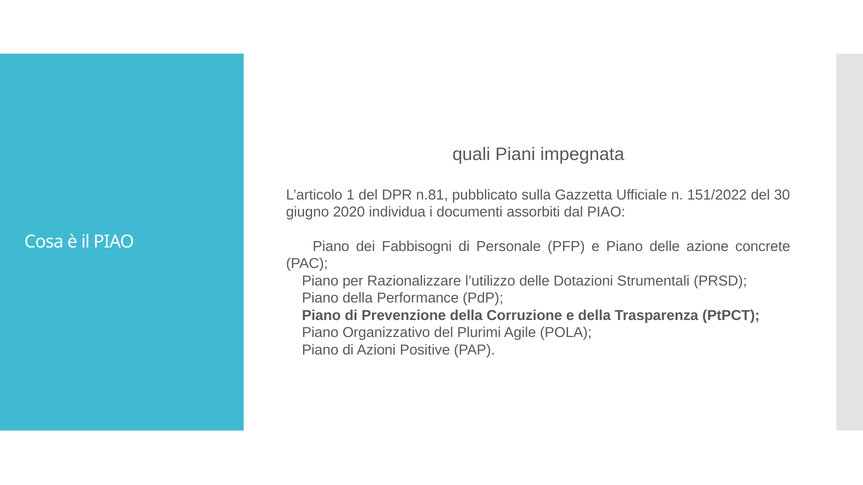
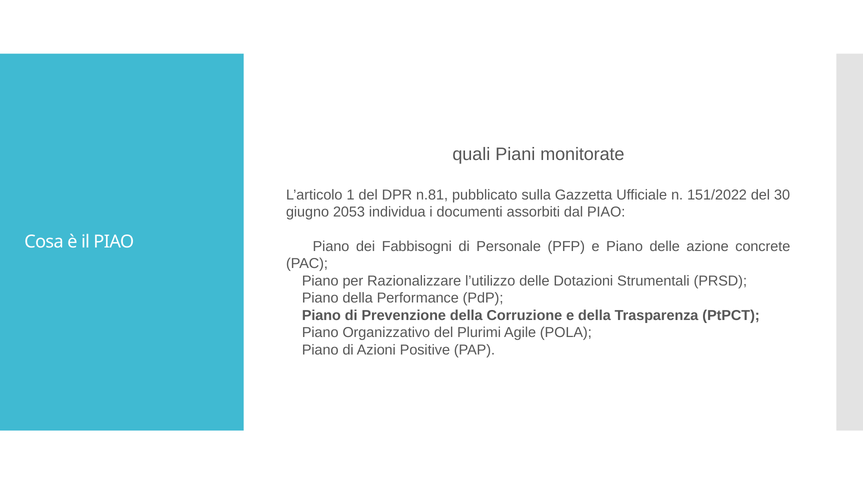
impegnata: impegnata -> monitorate (582, 154)
2020: 2020 -> 2053 (349, 212)
